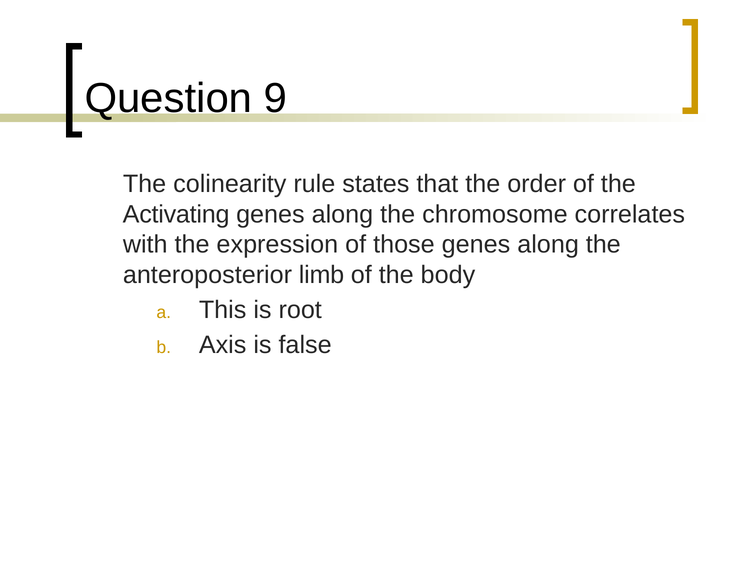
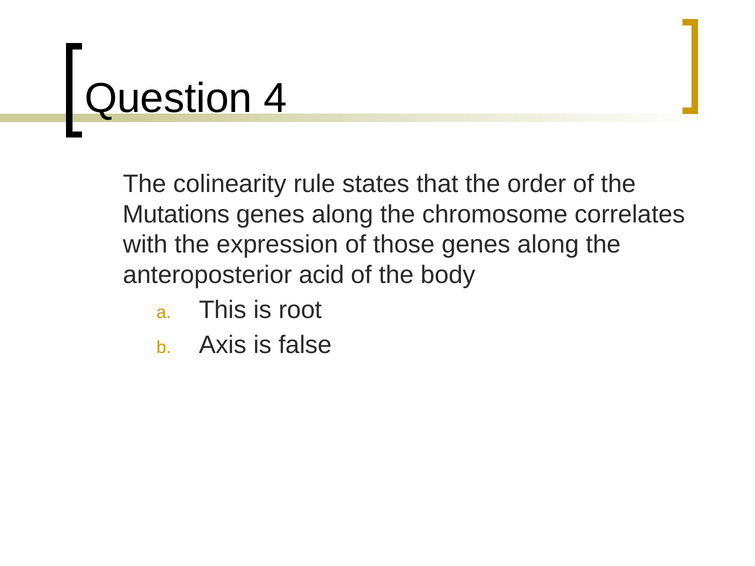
9: 9 -> 4 (275, 99)
Activating: Activating -> Mutations (176, 214)
limb: limb -> acid (322, 275)
